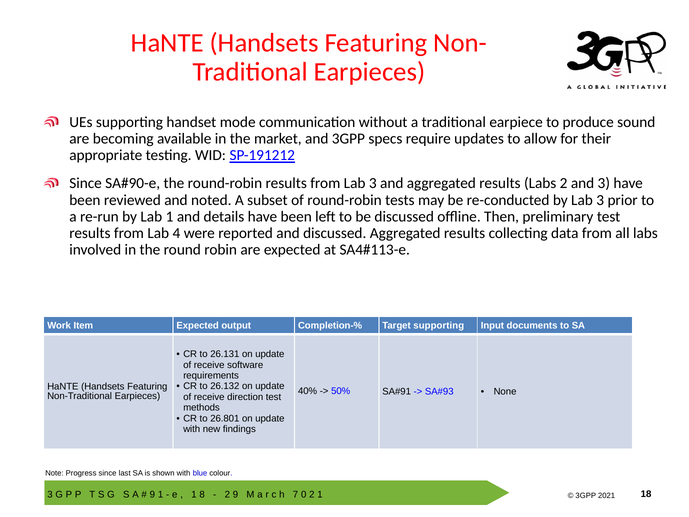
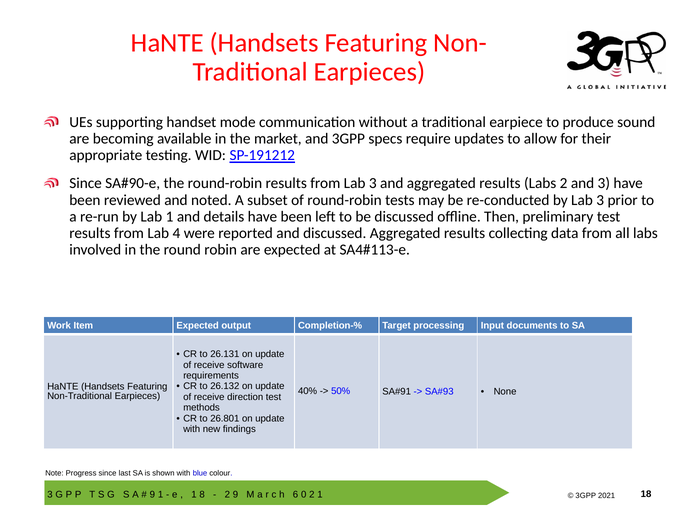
Target supporting: supporting -> processing (439, 325)
7: 7 -> 6 (296, 494)
